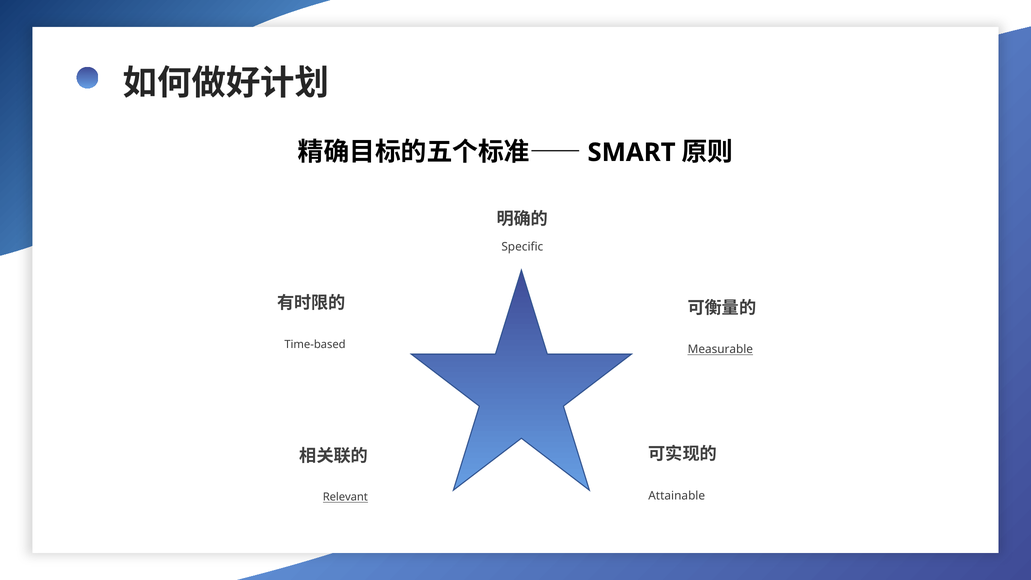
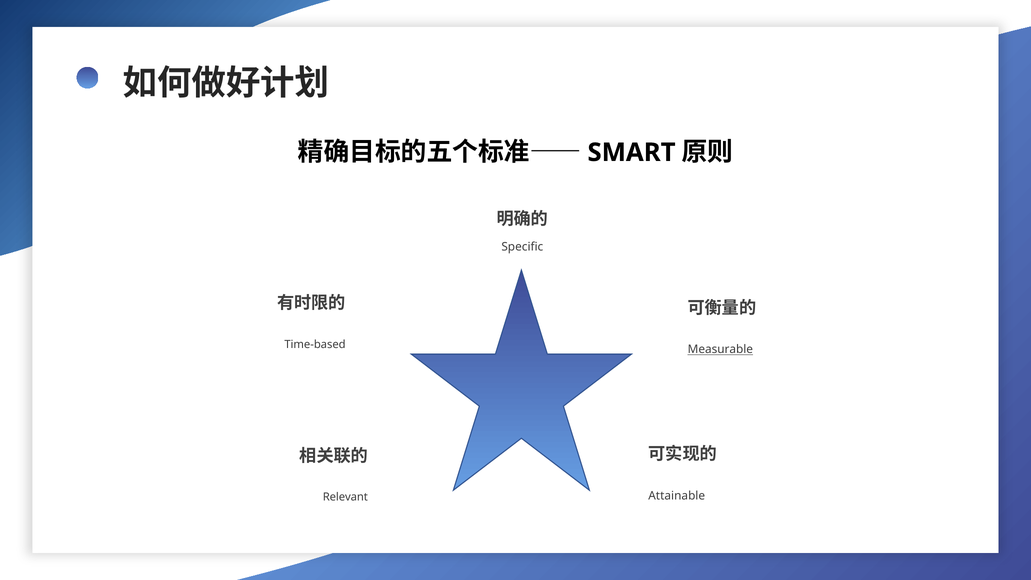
Relevant underline: present -> none (345, 497)
